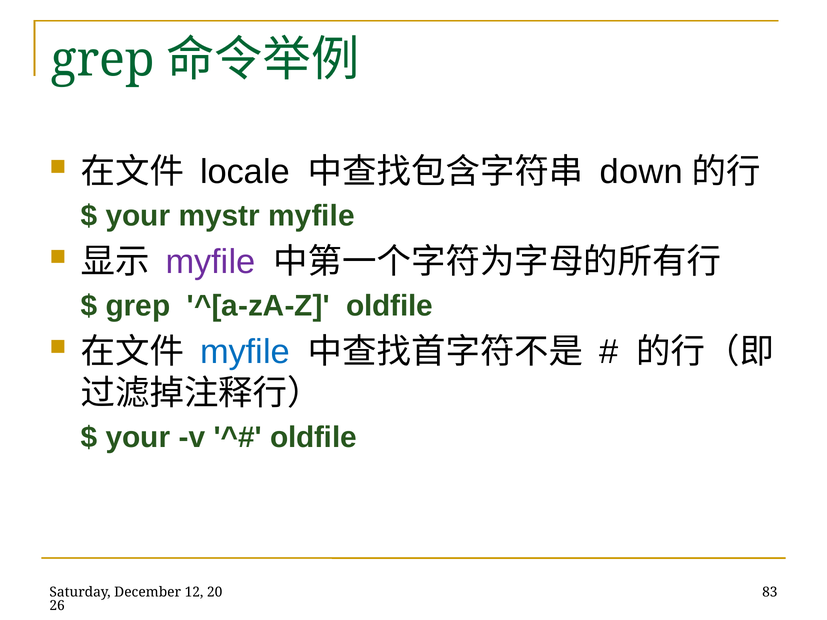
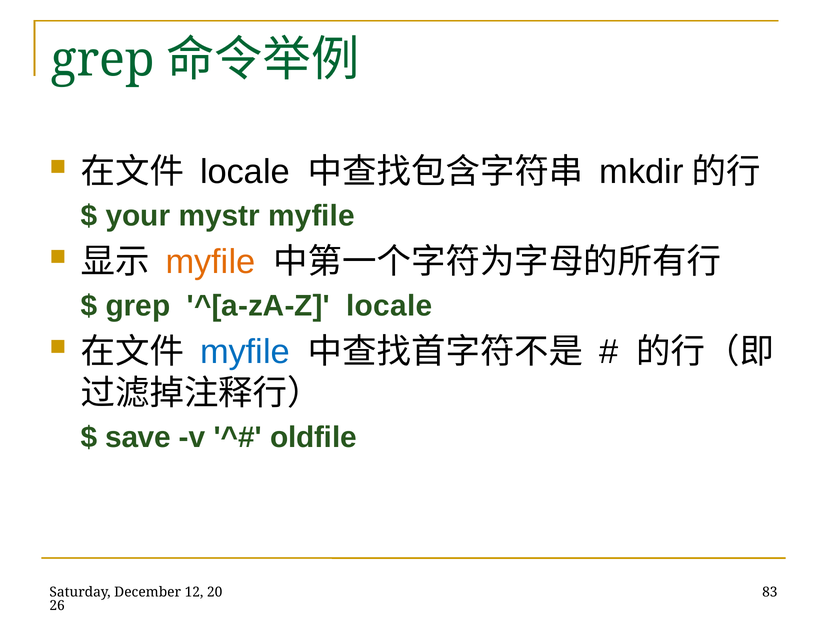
down: down -> mkdir (641, 172)
myfile colour: purple -> orange (210, 262)
^[a-zA-Z oldfile: oldfile -> locale (389, 306)
your: your -> save (138, 438)
